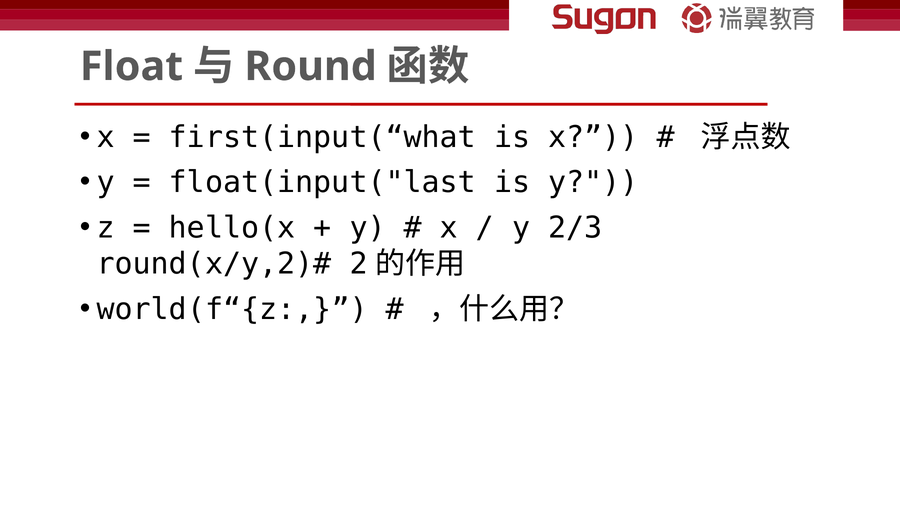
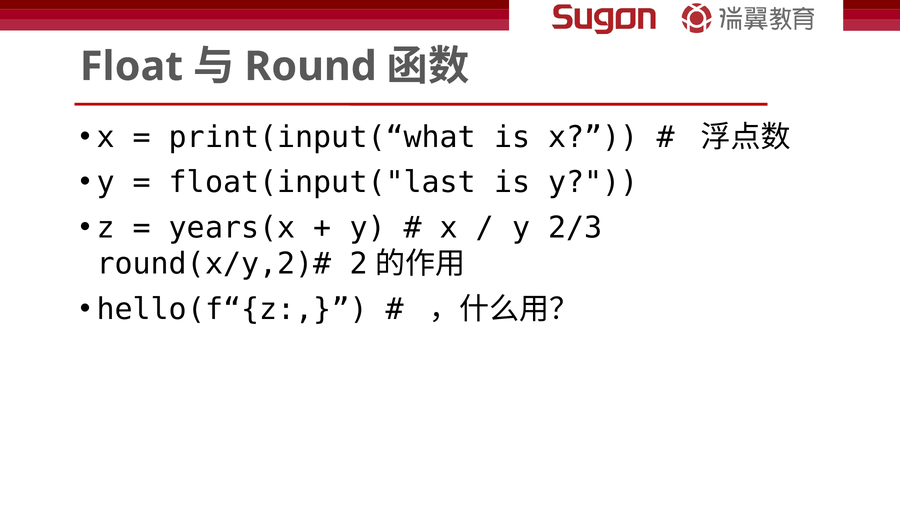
first(input(“what: first(input(“what -> print(input(“what (322, 137)
hello(x: hello(x -> years(x (232, 228)
world(f“{z: world(f“{z -> hello(f“{z (232, 309)
